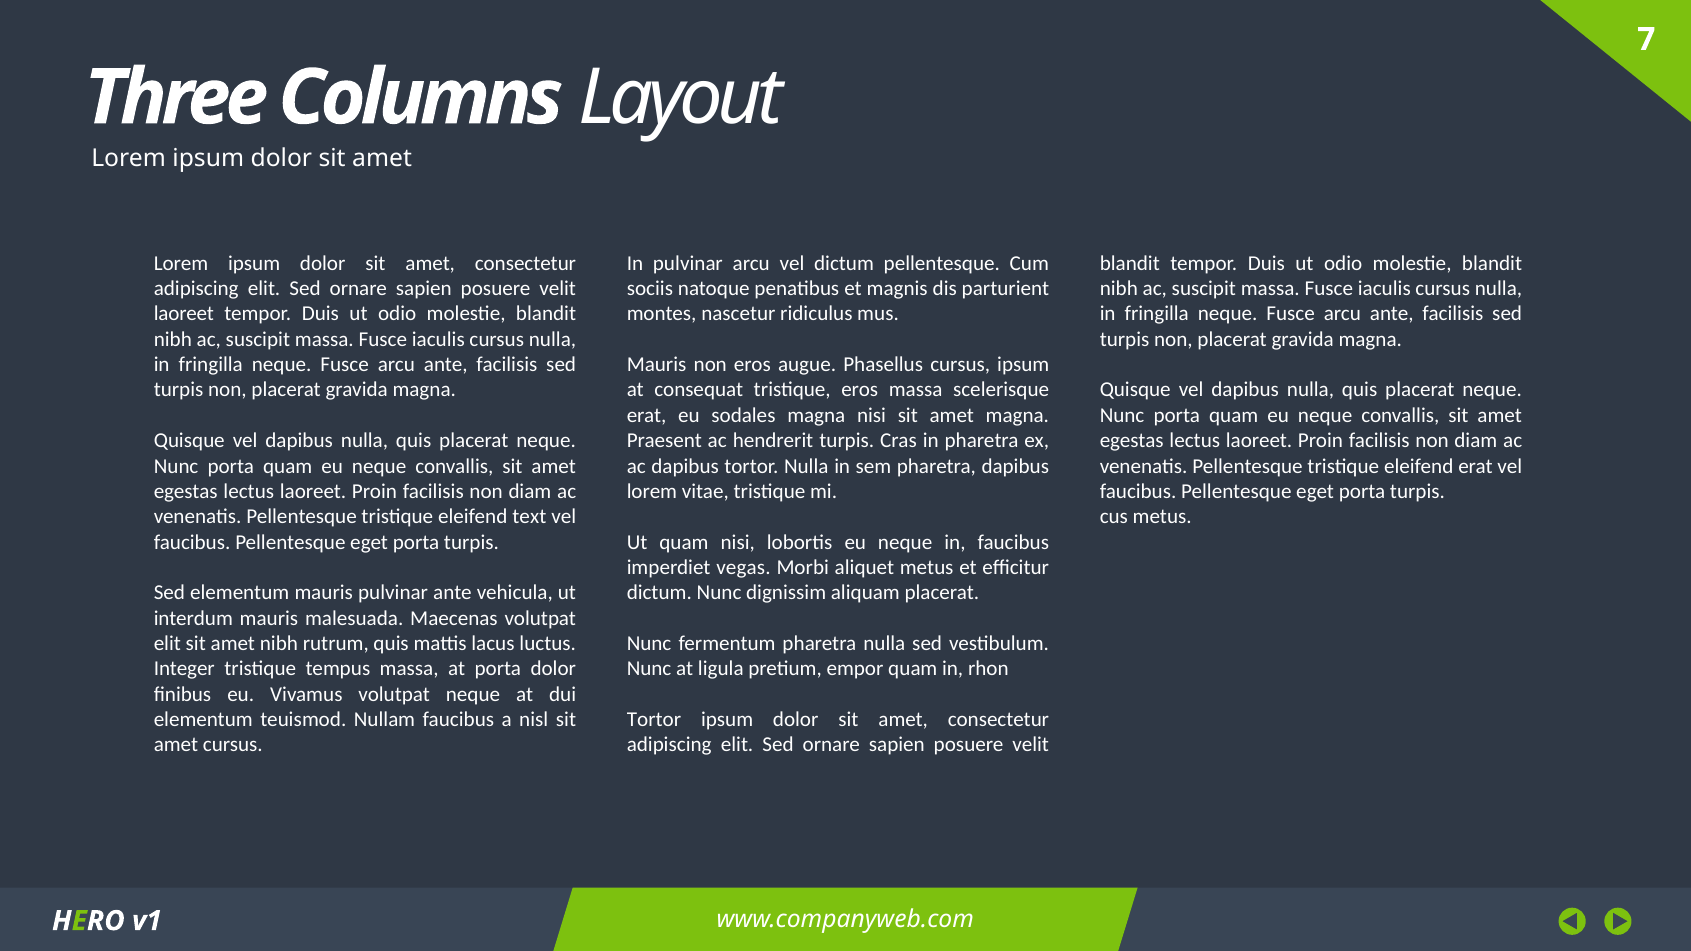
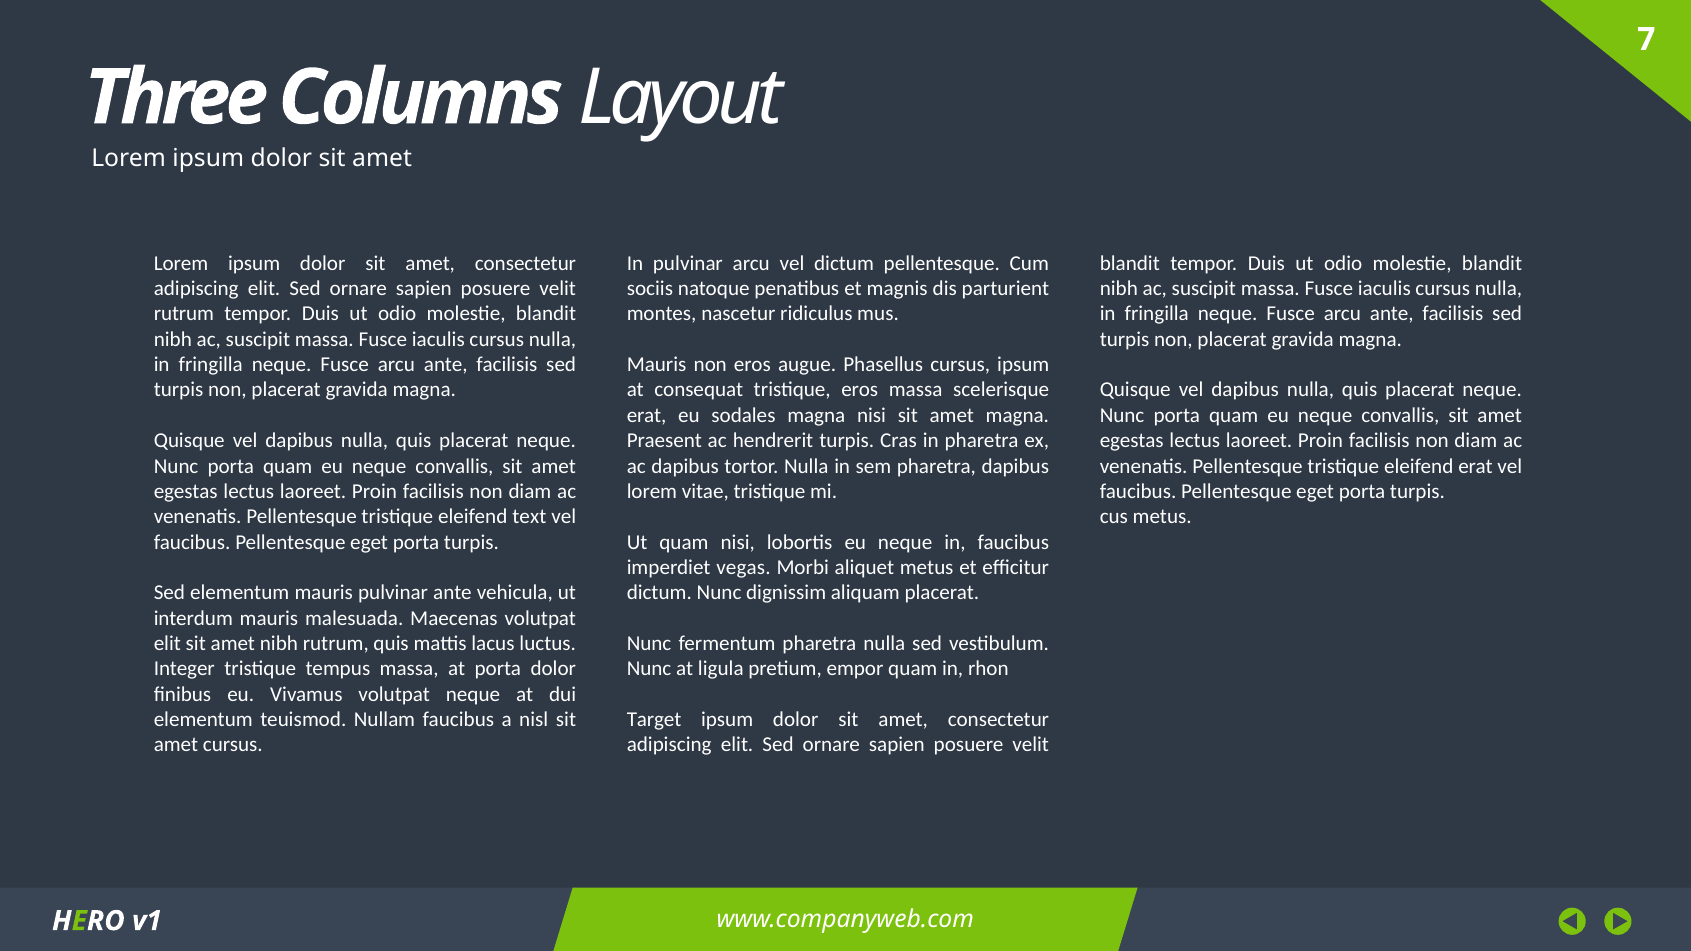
laoreet: laoreet -> rutrum (184, 314)
Tortor: Tortor -> Target (654, 720)
